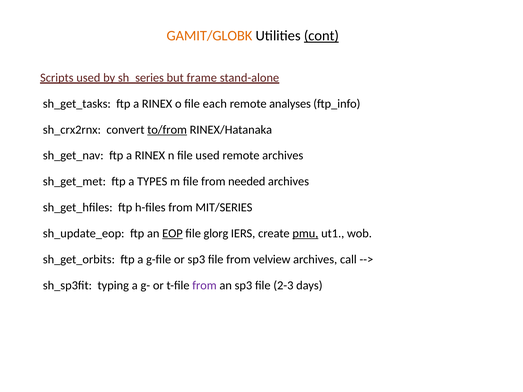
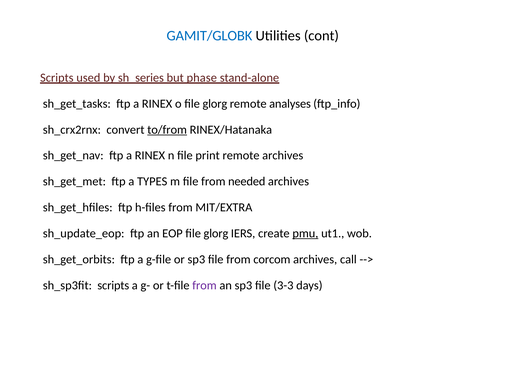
GAMIT/GLOBK colour: orange -> blue (209, 36)
cont underline: present -> none (321, 36)
frame: frame -> phase (202, 78)
o file each: each -> glorg (215, 104)
file used: used -> print (208, 156)
MIT/SERIES: MIT/SERIES -> MIT/EXTRA (224, 208)
EOP underline: present -> none (172, 234)
velview: velview -> corcom (272, 260)
sh_sp3fit typing: typing -> scripts (113, 285)
2-3: 2-3 -> 3-3 (283, 285)
